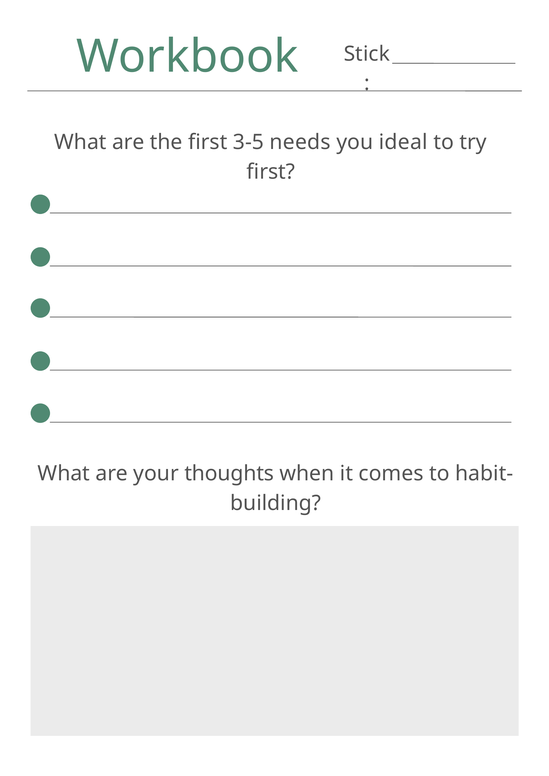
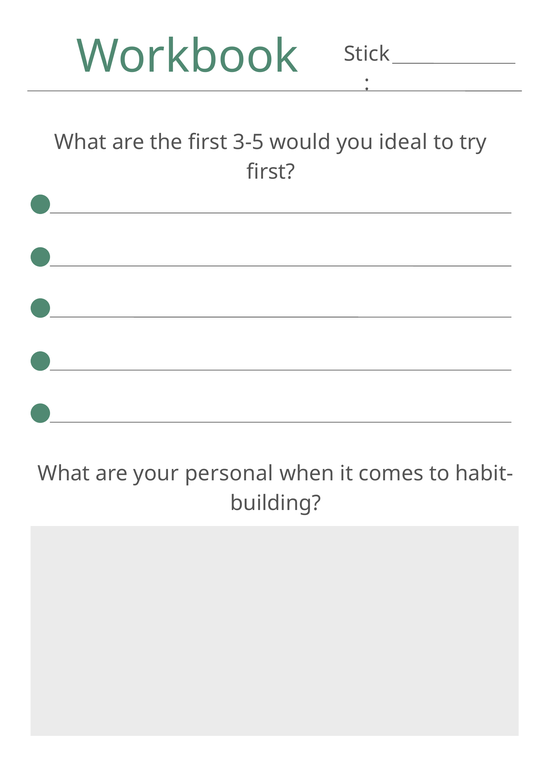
needs: needs -> would (300, 142)
thoughts: thoughts -> personal (229, 474)
